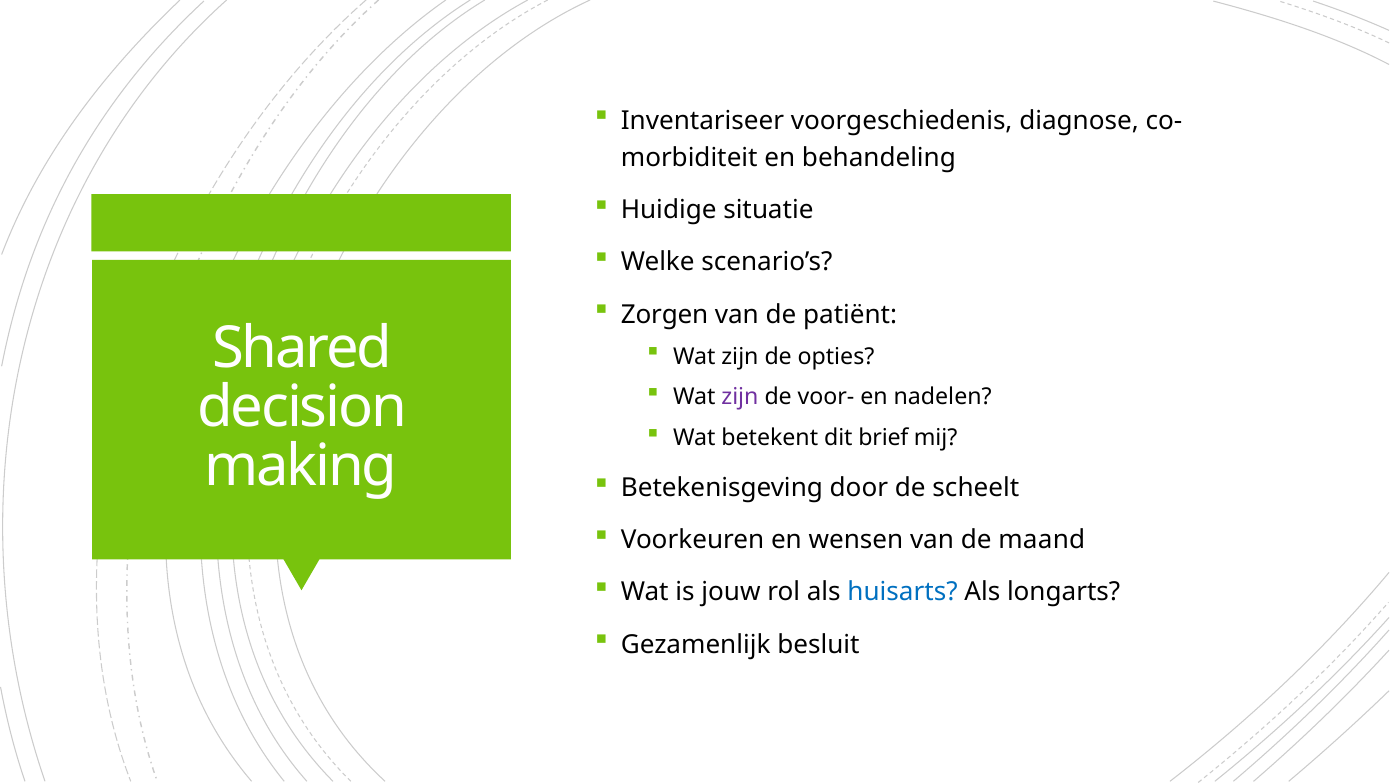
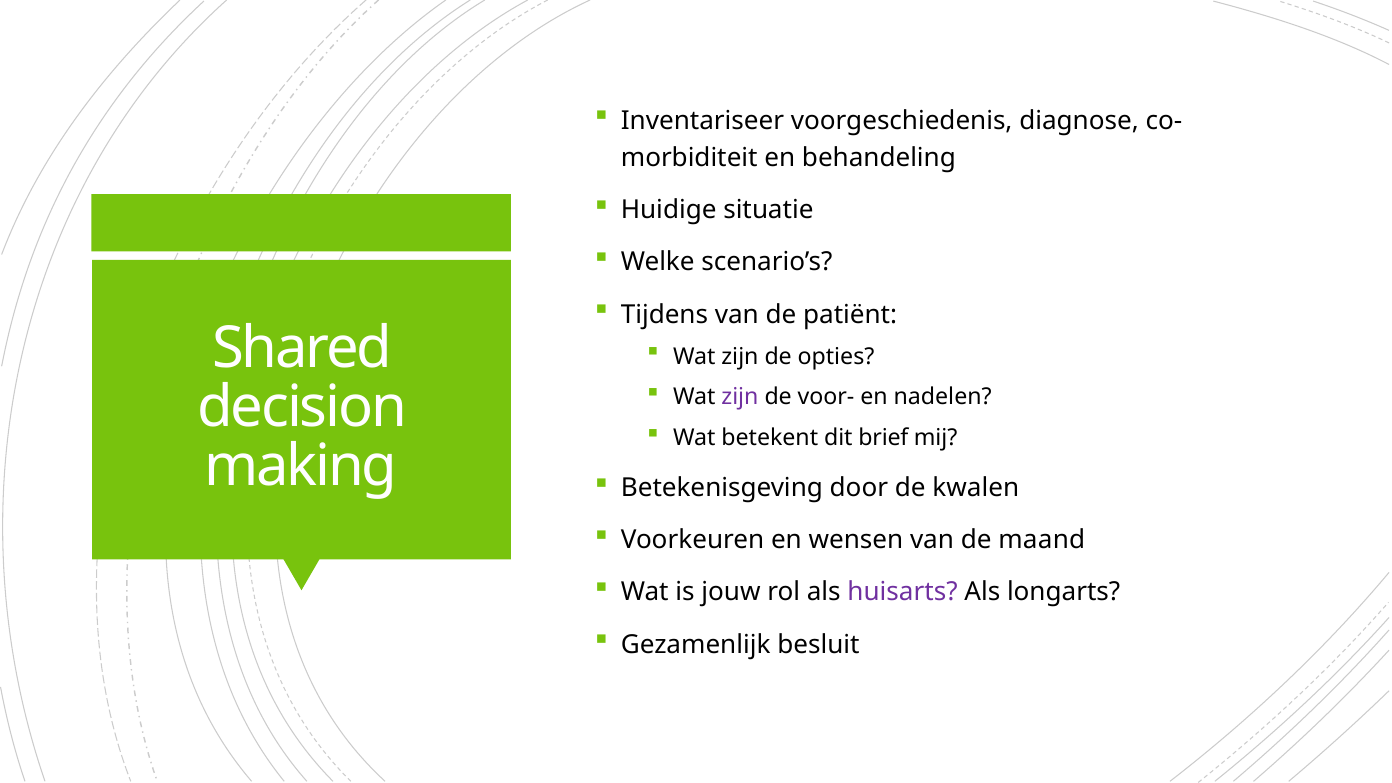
Zorgen: Zorgen -> Tijdens (664, 314)
scheelt: scheelt -> kwalen (976, 488)
huisarts colour: blue -> purple (903, 592)
